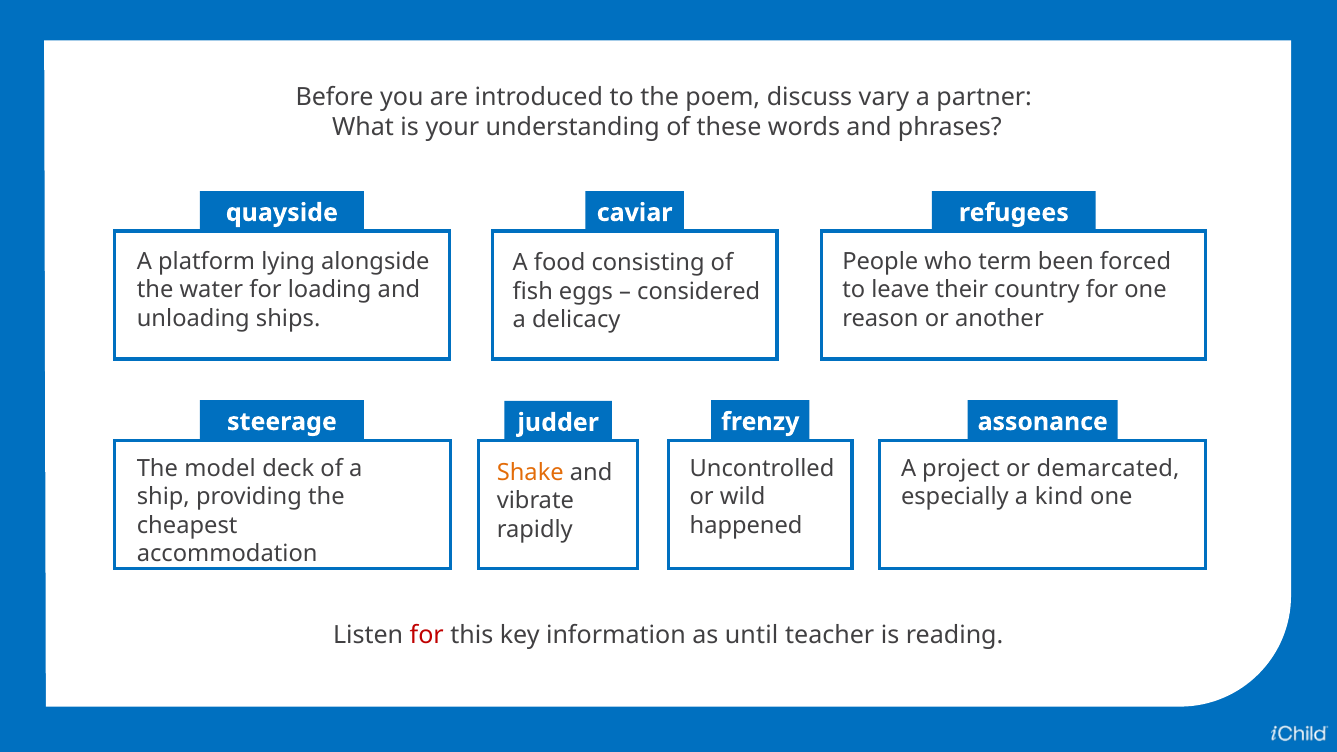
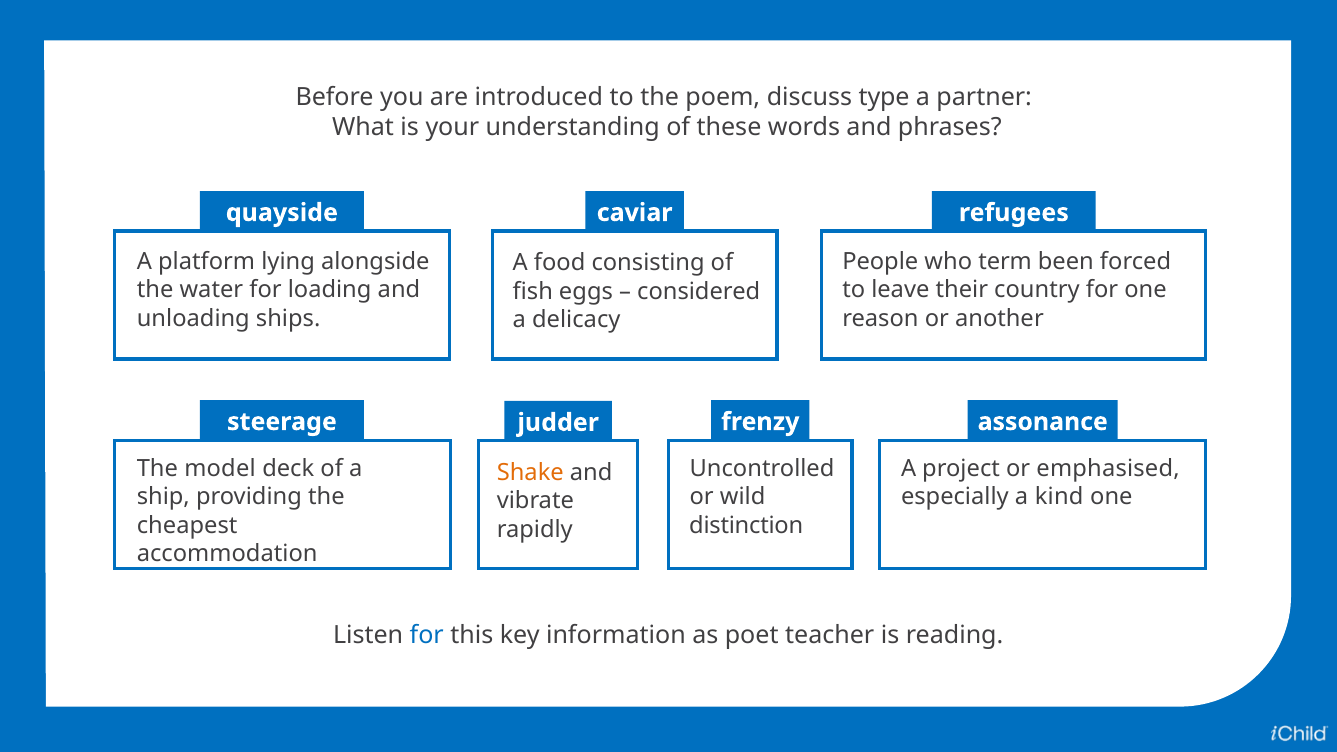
vary: vary -> type (884, 97)
demarcated: demarcated -> emphasised (1108, 468)
happened: happened -> distinction (746, 525)
for colour: red -> blue (427, 635)
until: until -> poet (752, 635)
